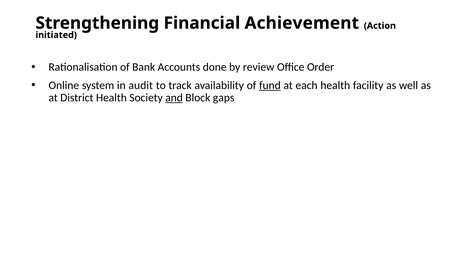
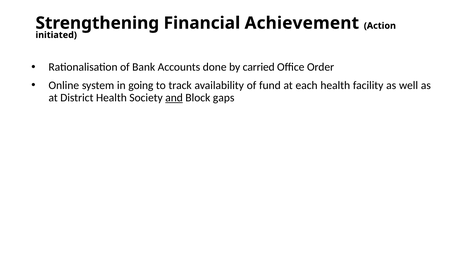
review: review -> carried (259, 67)
audit: audit -> going (141, 85)
fund underline: present -> none (270, 85)
